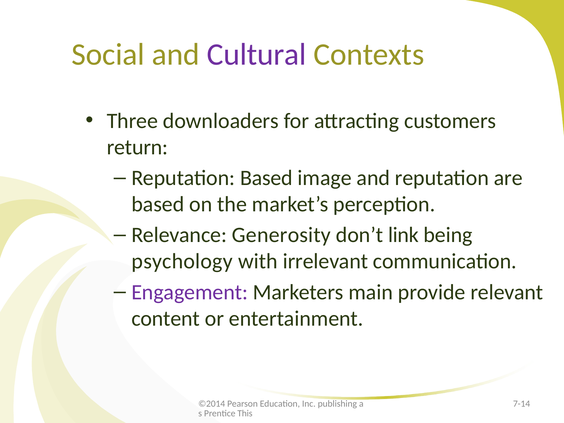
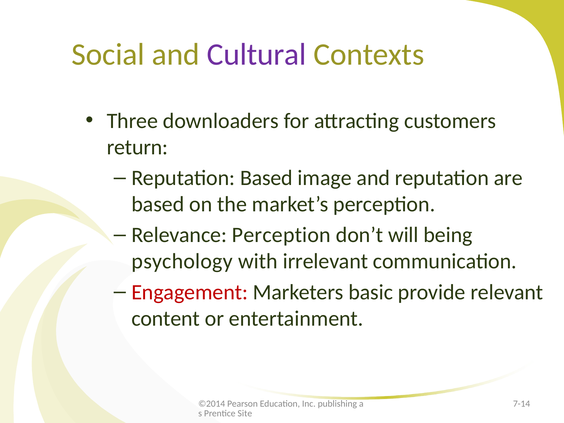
Relevance Generosity: Generosity -> Perception (281, 235)
link: link -> will (403, 235)
Engagement colour: purple -> red (190, 292)
main: main -> basic (371, 292)
This: This -> Site (245, 413)
